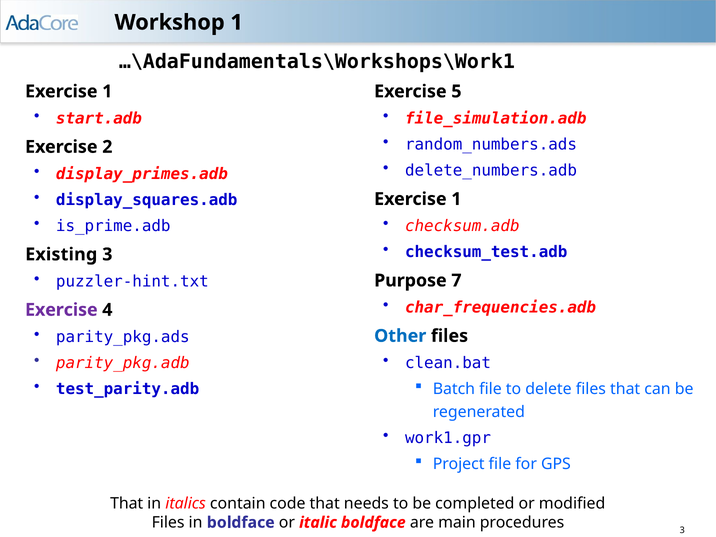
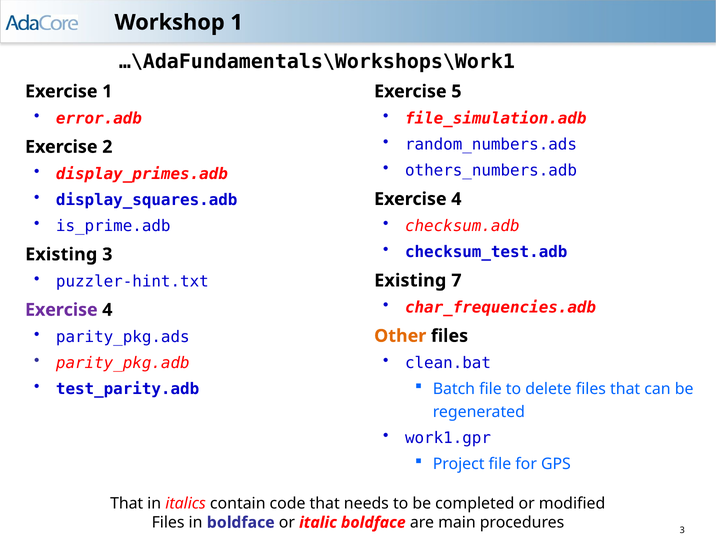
start.adb: start.adb -> error.adb (99, 119)
delete_numbers.adb: delete_numbers.adb -> others_numbers.adb (491, 171)
1: 1 -> 4 (456, 199)
Purpose: Purpose -> Existing (410, 281)
Other colour: blue -> orange (400, 336)
